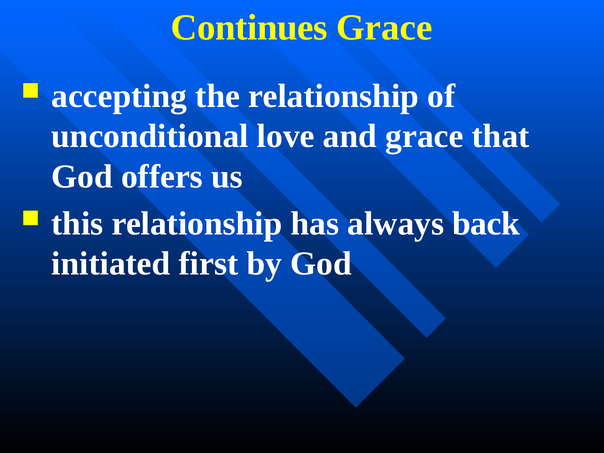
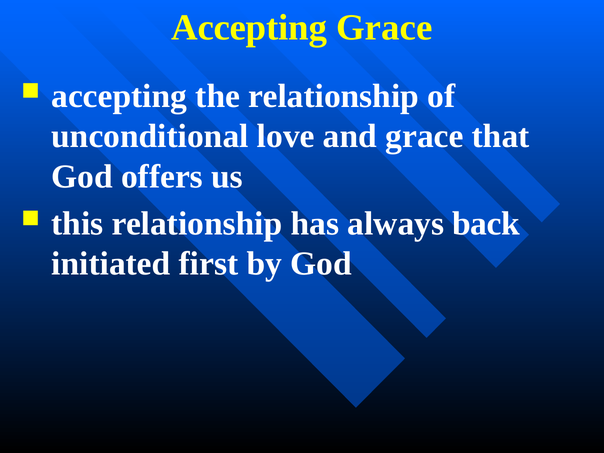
Continues: Continues -> Accepting (249, 28)
